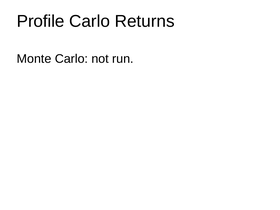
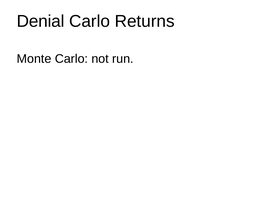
Profile: Profile -> Denial (41, 21)
